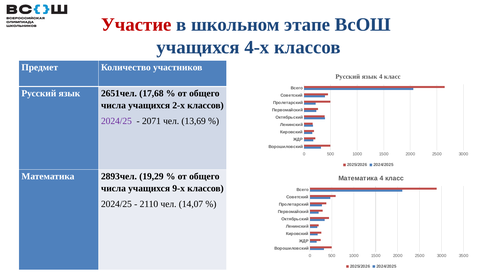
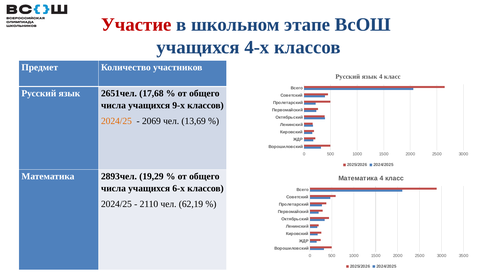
2-х: 2-х -> 9-х (179, 105)
2024/25 colour: purple -> orange (116, 121)
2071: 2071 -> 2069 (151, 121)
9-х: 9-х -> 6-х (179, 188)
14,07: 14,07 -> 62,19 (191, 204)
